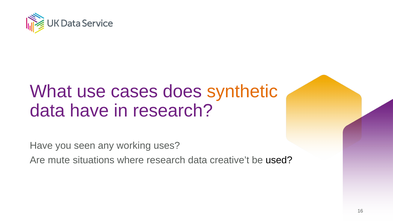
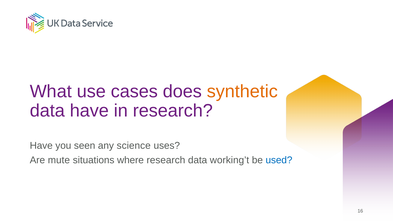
working: working -> science (134, 146)
creative’t: creative’t -> working’t (230, 160)
used colour: black -> blue (279, 160)
